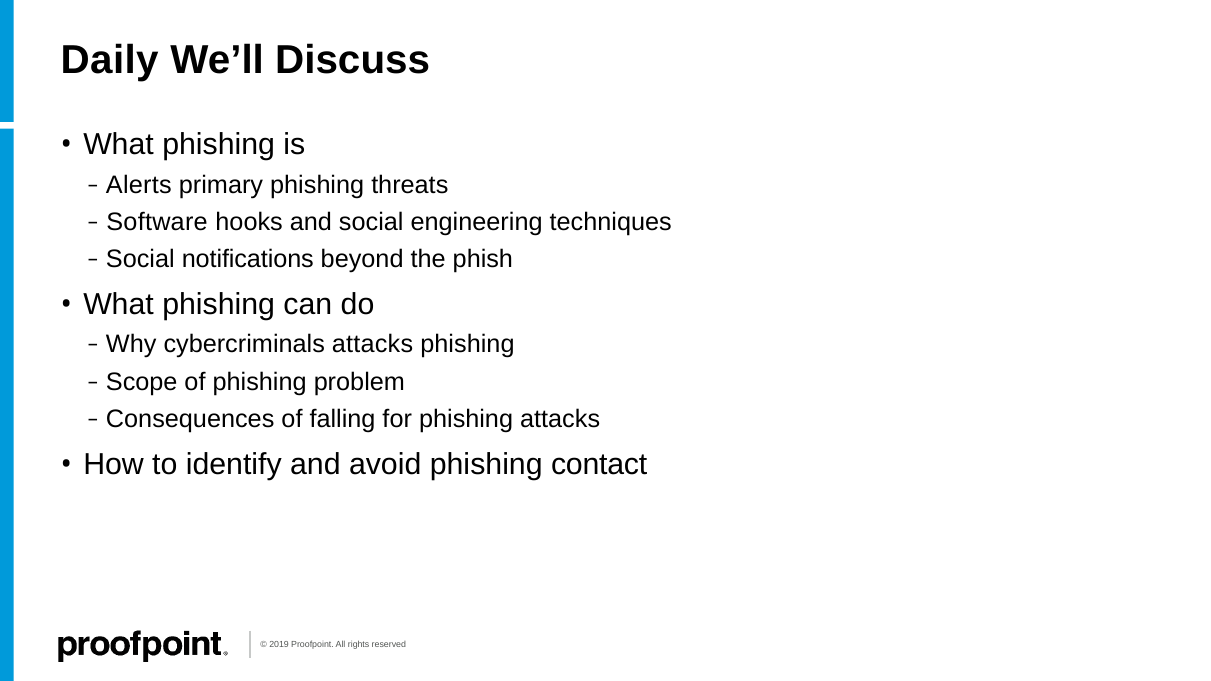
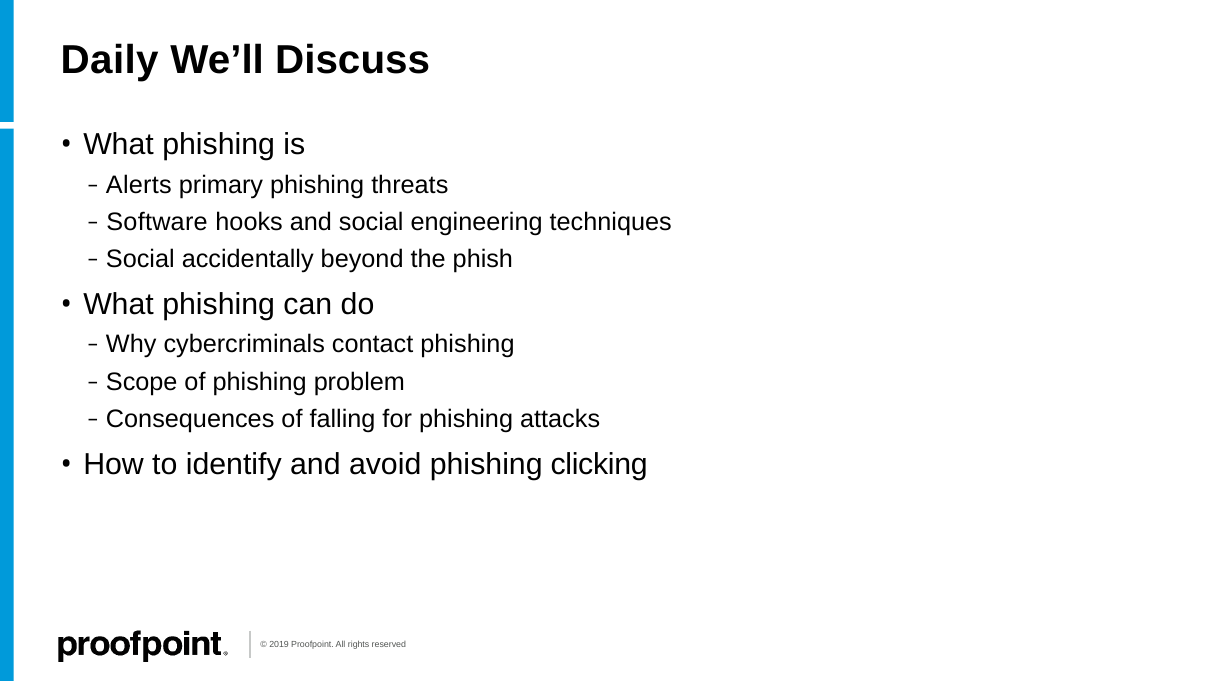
notifications: notifications -> accidentally (248, 260)
cybercriminals attacks: attacks -> contact (373, 345)
contact: contact -> clicking (599, 465)
